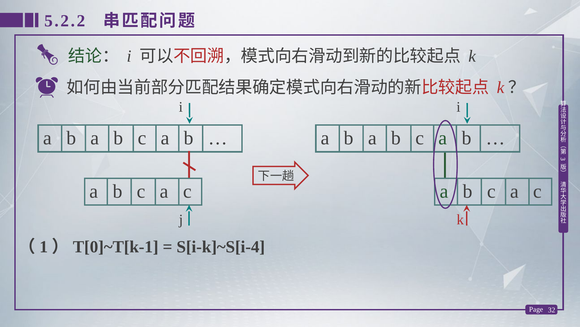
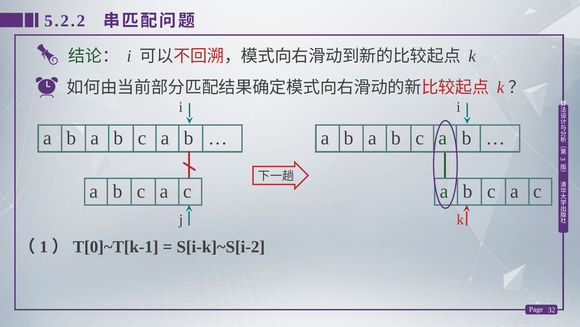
S[i-k]~S[i-4: S[i-k]~S[i-4 -> S[i-k]~S[i-2 (221, 246)
